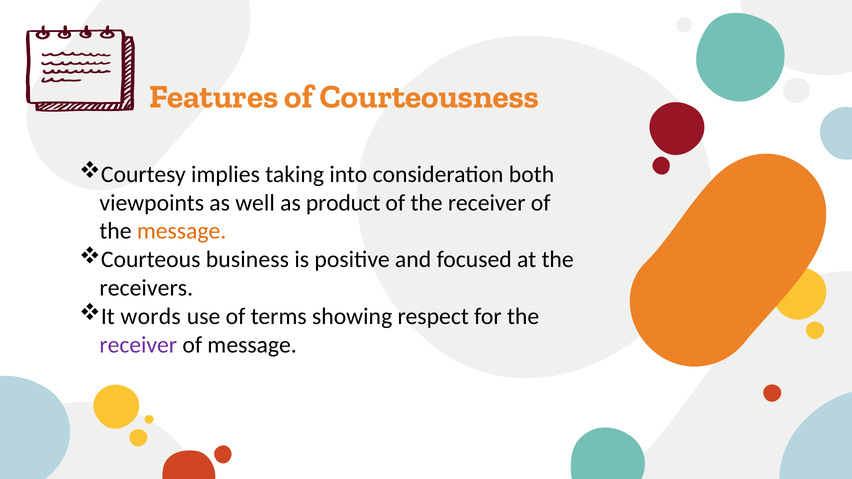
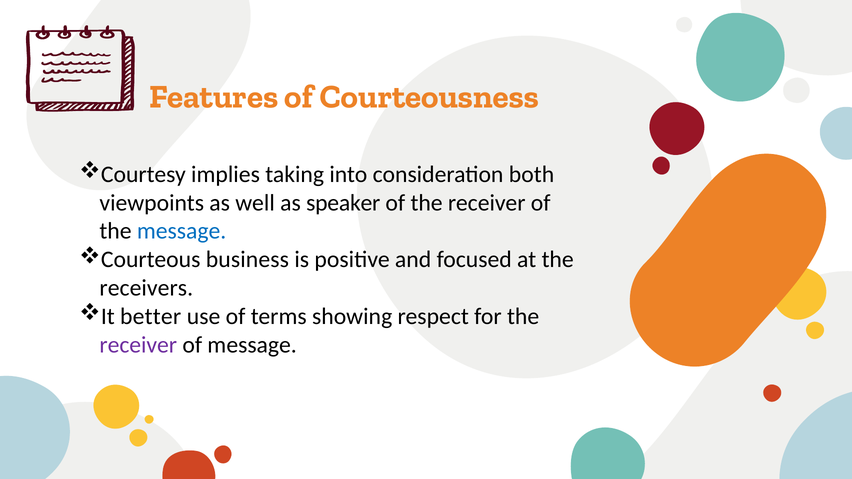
product: product -> speaker (343, 203)
message colour: orange -> blue (182, 231)
words: words -> better (151, 317)
